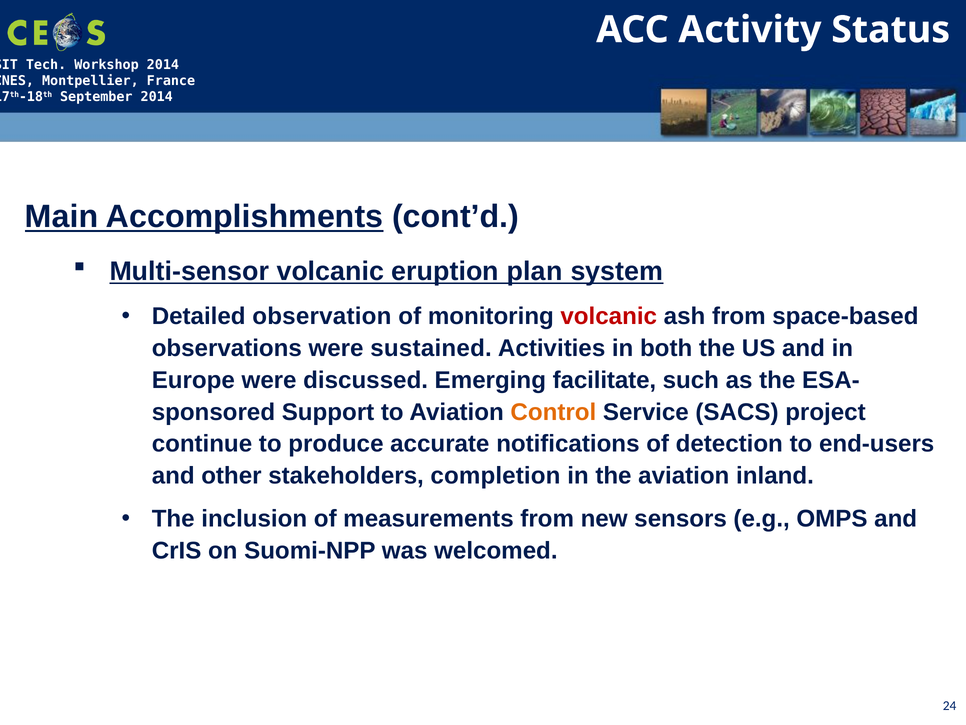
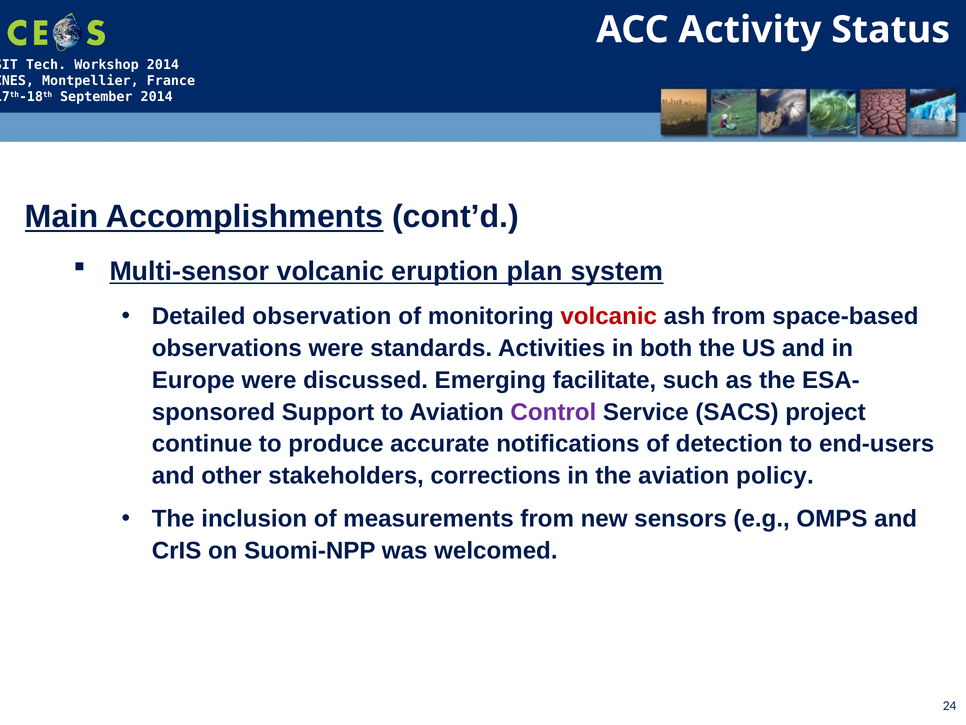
sustained: sustained -> standards (431, 348)
Control colour: orange -> purple (553, 412)
completion: completion -> corrections (496, 475)
inland: inland -> policy (775, 475)
